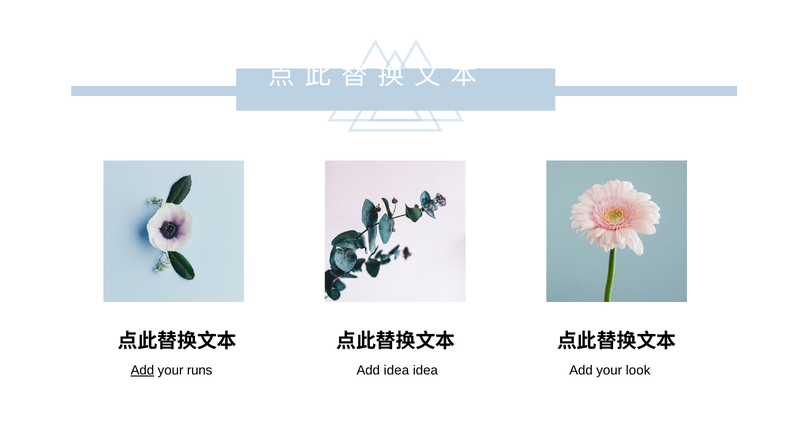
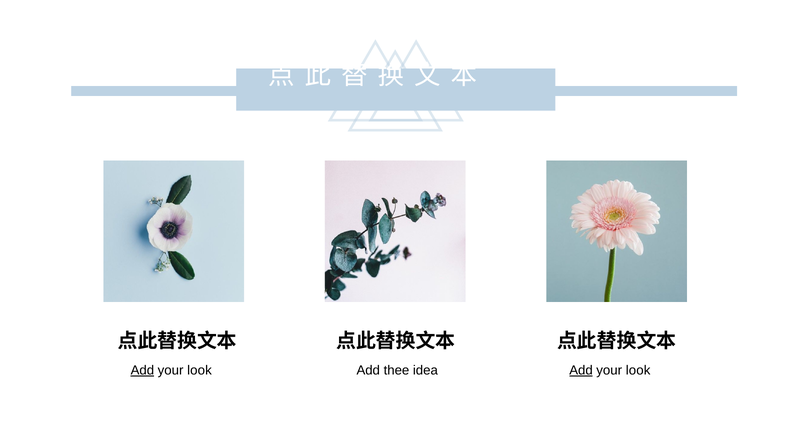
runs: runs -> look (199, 370)
Add idea: idea -> thee (396, 370)
Add underline: none -> present (581, 370)
